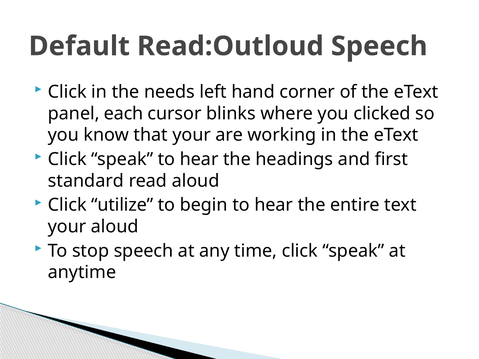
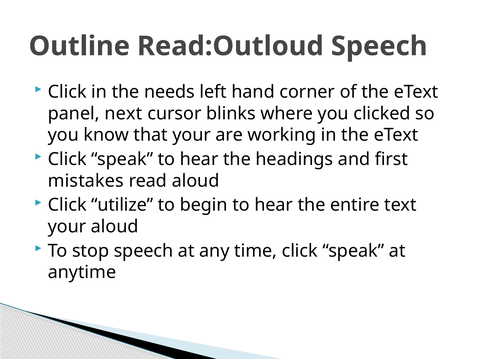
Default: Default -> Outline (79, 46)
each: each -> next (123, 114)
standard: standard -> mistakes (86, 181)
